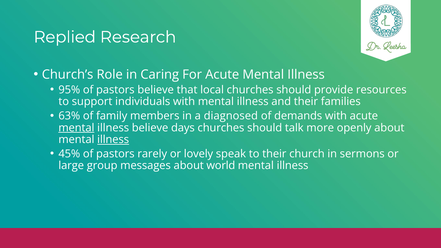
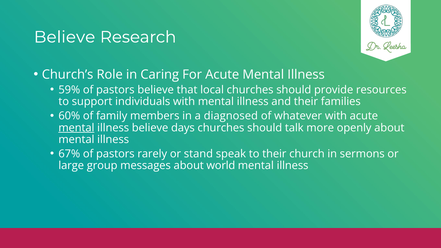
Replied: Replied -> Believe (65, 37)
95%: 95% -> 59% (69, 90)
63%: 63% -> 60% (69, 116)
demands: demands -> whatever (298, 116)
illness underline: present -> none (113, 140)
45%: 45% -> 67% (69, 154)
lovely: lovely -> stand (198, 154)
